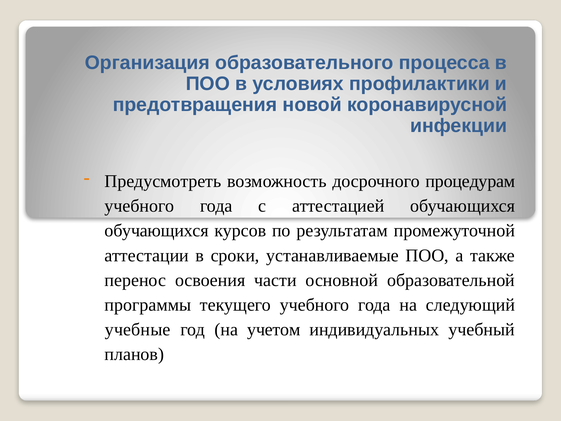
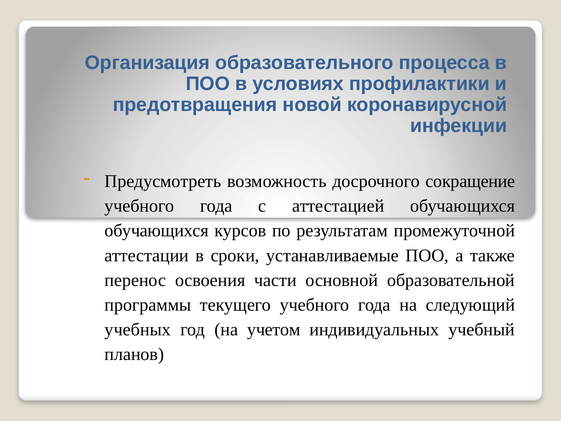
процедурам: процедурам -> сокращение (470, 181)
учебные: учебные -> учебных (138, 329)
